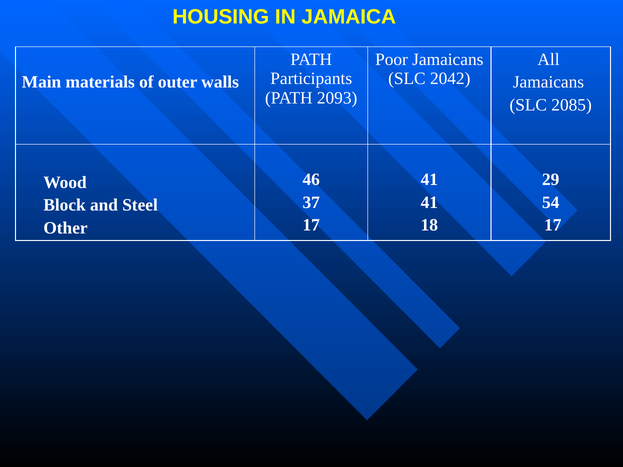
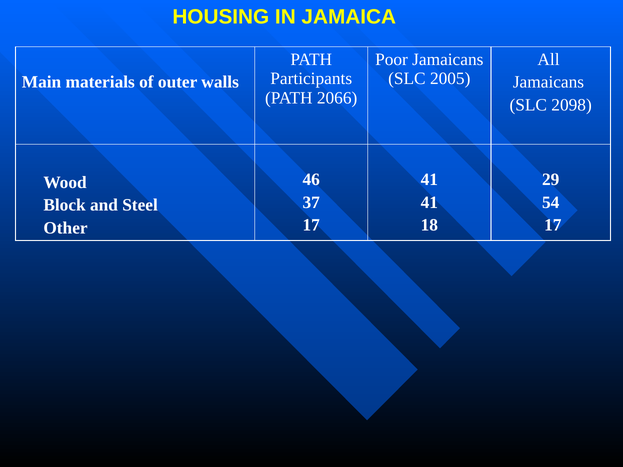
2042: 2042 -> 2005 (450, 79)
2093: 2093 -> 2066 (337, 98)
2085: 2085 -> 2098 (572, 105)
